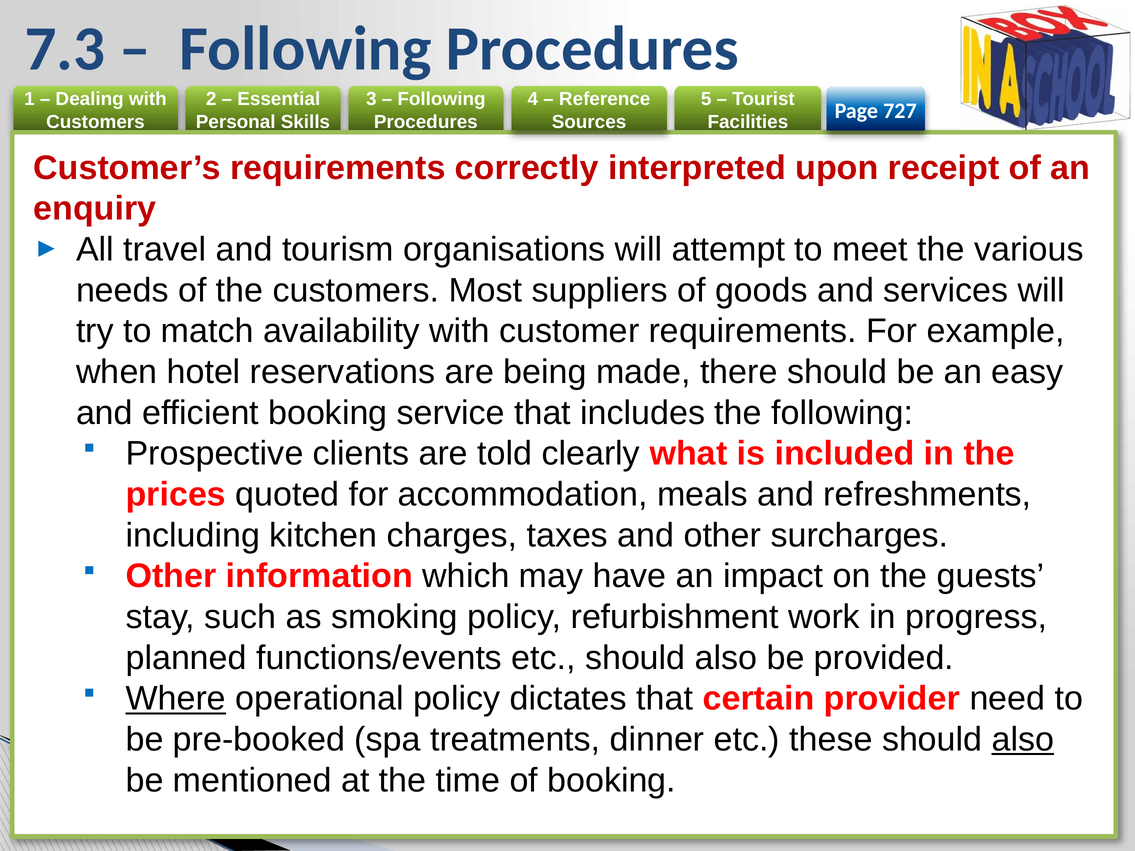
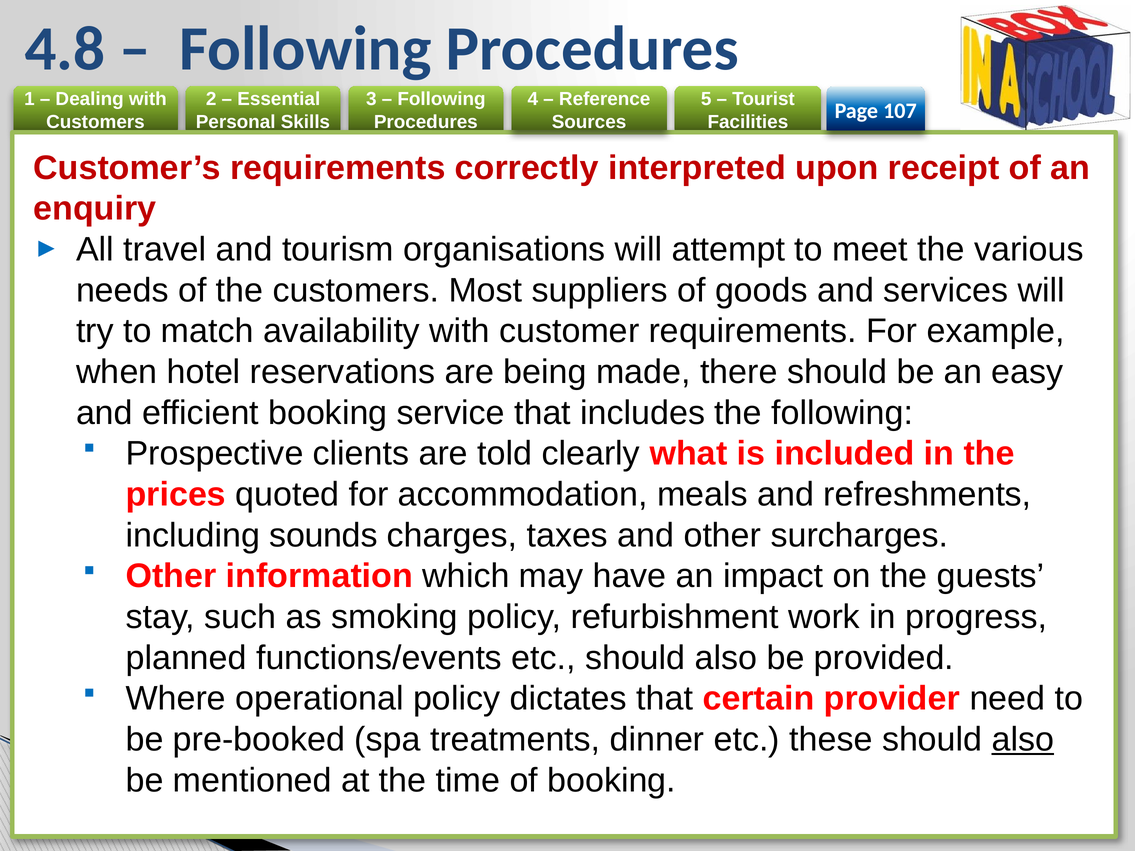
7.3: 7.3 -> 4.8 (65, 49)
727: 727 -> 107 (900, 111)
kitchen: kitchen -> sounds (324, 536)
Where underline: present -> none (176, 699)
